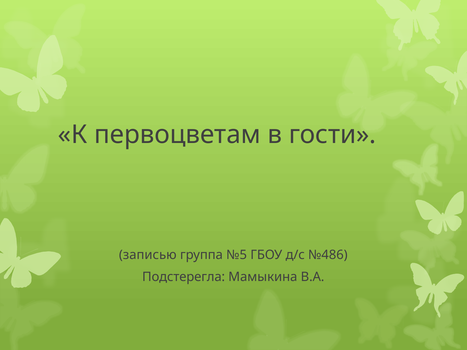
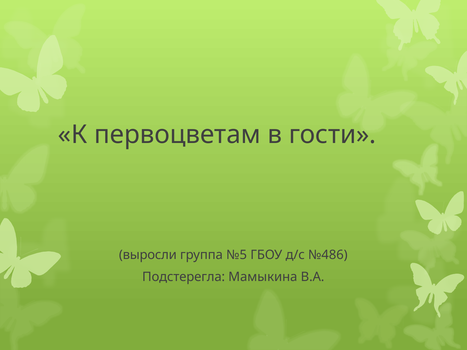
записью: записью -> выросли (148, 255)
